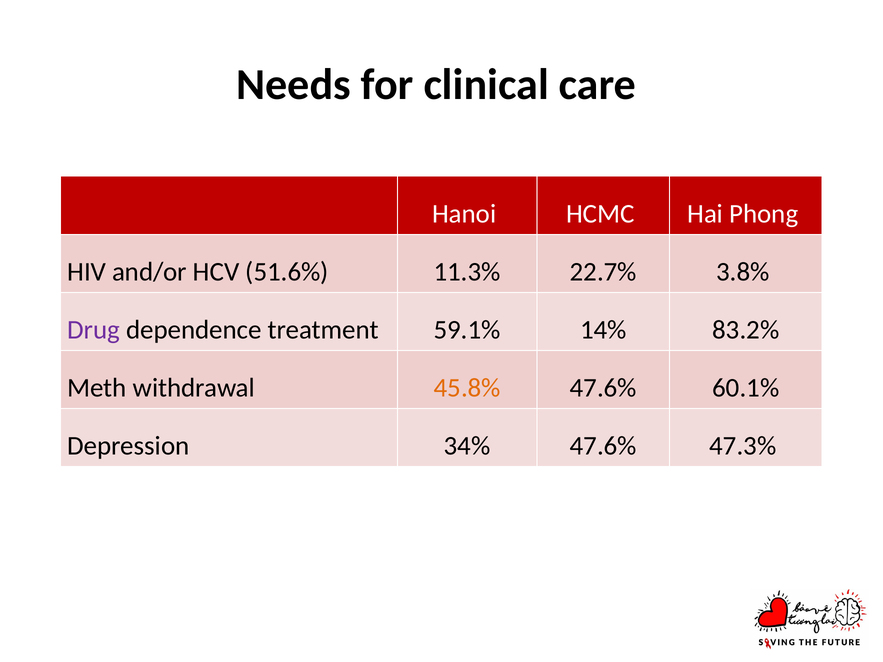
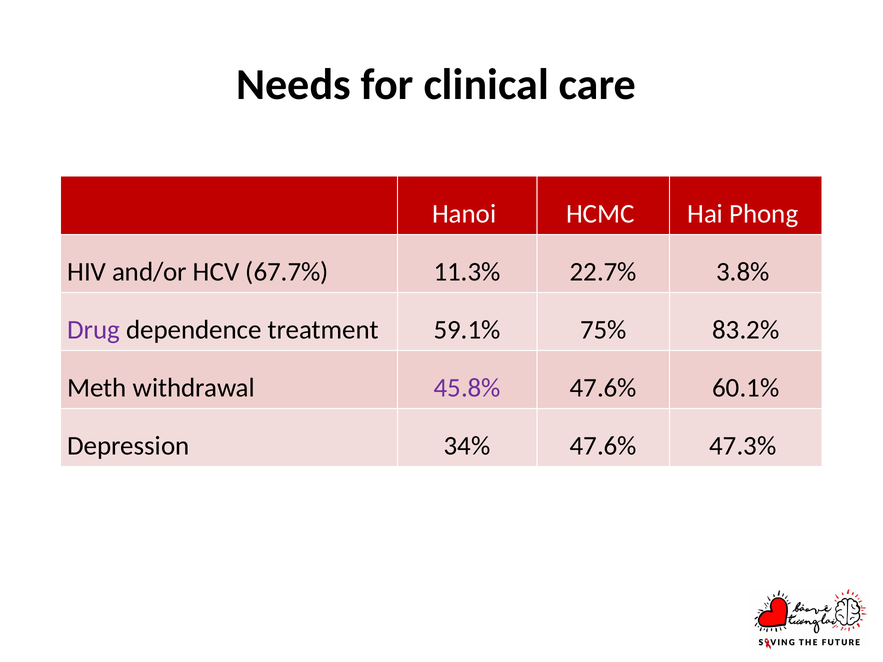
51.6%: 51.6% -> 67.7% (287, 272)
14%: 14% -> 75% (603, 330)
45.8% colour: orange -> purple (467, 388)
